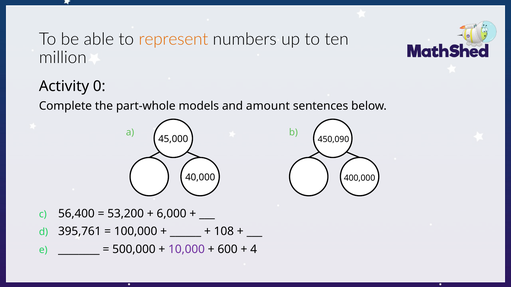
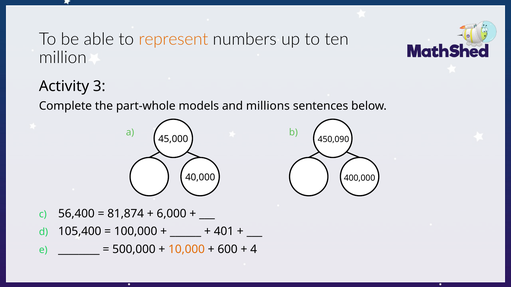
0: 0 -> 3 (99, 86)
amount: amount -> millions (268, 106)
53,200: 53,200 -> 81,874 (126, 214)
395,761: 395,761 -> 105,400 (80, 232)
108: 108 -> 401 (224, 232)
10,000 colour: purple -> orange (187, 250)
